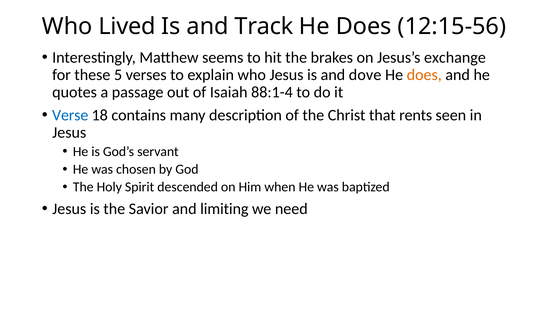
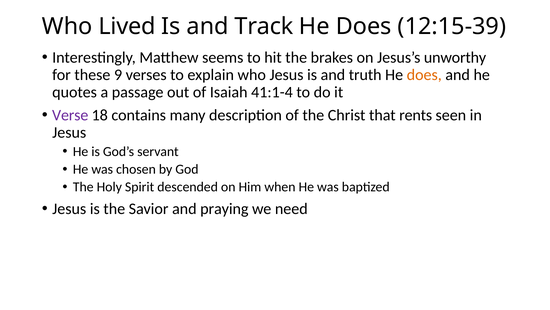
12:15-56: 12:15-56 -> 12:15-39 (452, 26)
exchange: exchange -> unworthy (455, 57)
5: 5 -> 9 (118, 75)
dove: dove -> truth (365, 75)
88:1-4: 88:1-4 -> 41:1-4 (272, 92)
Verse colour: blue -> purple (70, 115)
limiting: limiting -> praying (224, 208)
